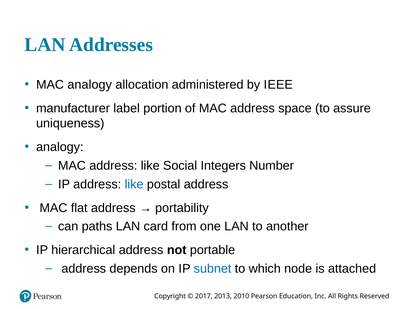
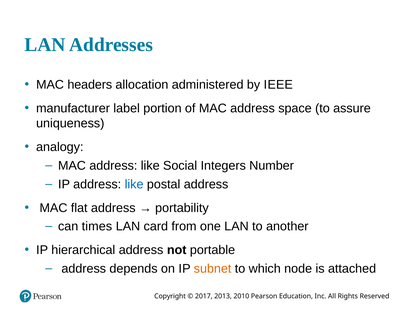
MAC analogy: analogy -> headers (90, 84)
paths: paths -> times (97, 226)
subnet colour: blue -> orange (213, 268)
